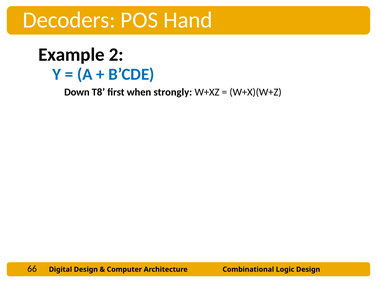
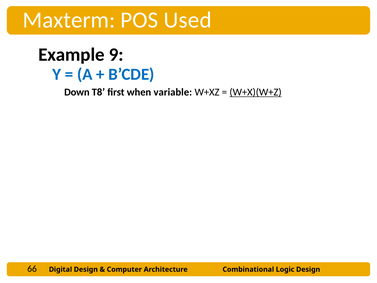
Decoders: Decoders -> Maxterm (69, 20)
Hand: Hand -> Used (188, 20)
2: 2 -> 9 (116, 55)
strongly: strongly -> variable (173, 92)
W+X)(W+Z underline: none -> present (256, 92)
